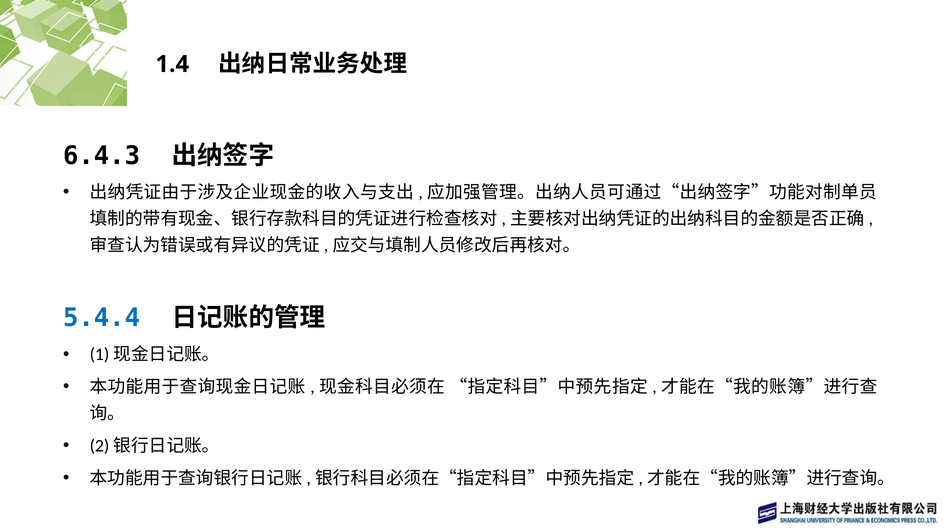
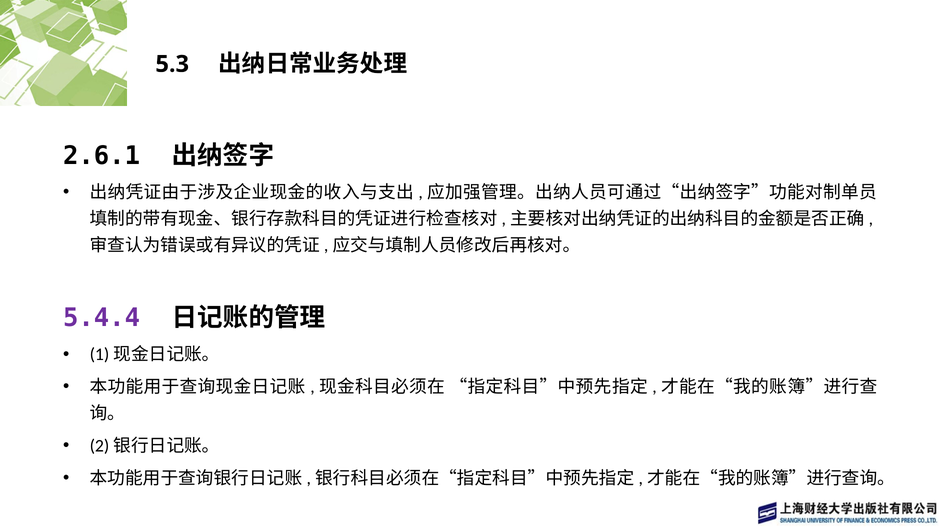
1.4: 1.4 -> 5.3 (172, 64)
6.4.3: 6.4.3 -> 2.6.1 (102, 156)
5.4.4 colour: blue -> purple (102, 318)
